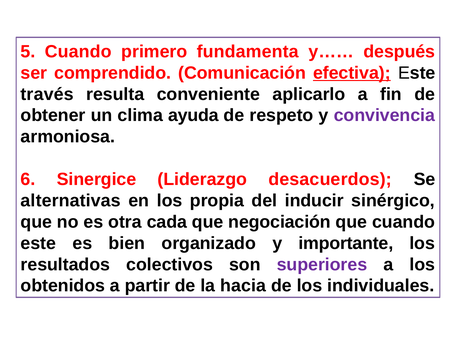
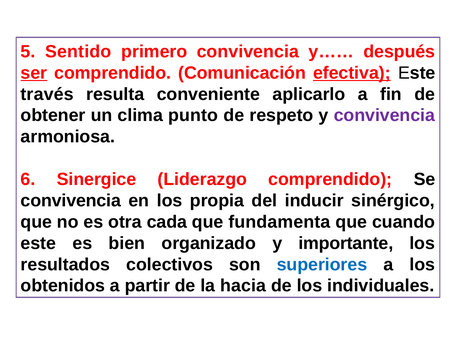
5 Cuando: Cuando -> Sentido (78, 52)
primero fundamenta: fundamenta -> convivencia (248, 52)
ser underline: none -> present (34, 73)
ayuda: ayuda -> punto (193, 115)
Liderazgo desacuerdos: desacuerdos -> comprendido (330, 179)
alternativas: alternativas -> convivencia (71, 201)
negociación: negociación -> fundamenta (279, 222)
superiores colour: purple -> blue (322, 264)
